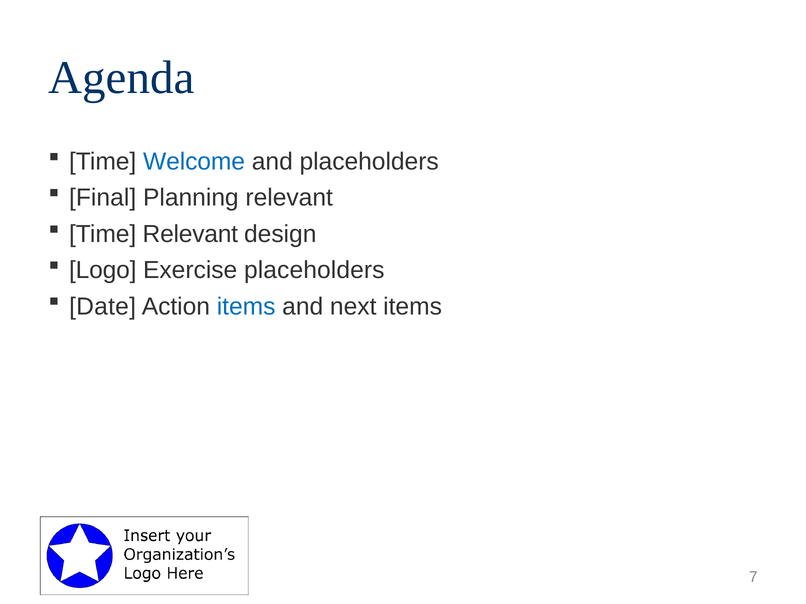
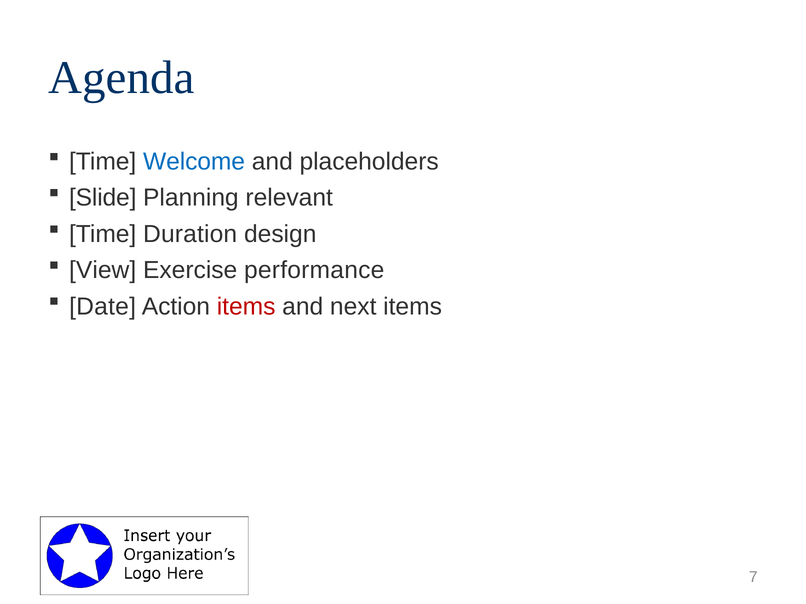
Final: Final -> Slide (103, 198)
Time Relevant: Relevant -> Duration (190, 234)
Logo: Logo -> View (103, 270)
Exercise placeholders: placeholders -> performance (314, 270)
items colour: blue -> red (246, 307)
